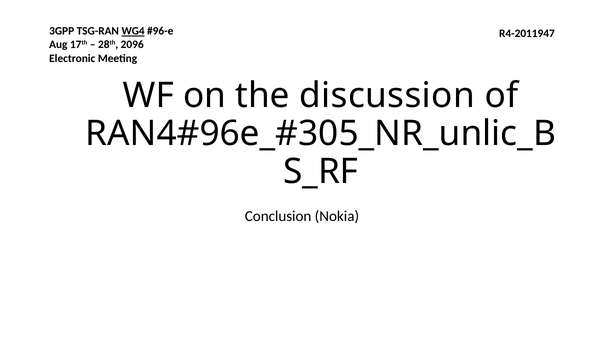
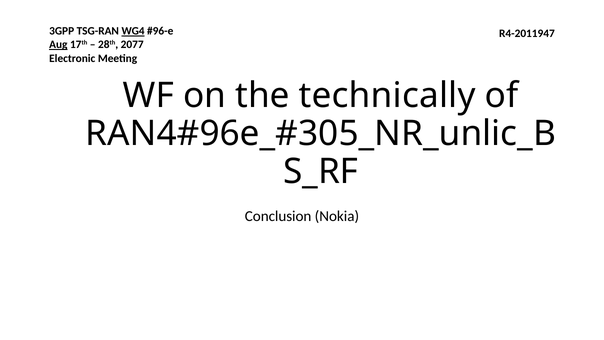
Aug underline: none -> present (58, 45)
2096: 2096 -> 2077 (132, 45)
discussion: discussion -> technically (387, 96)
